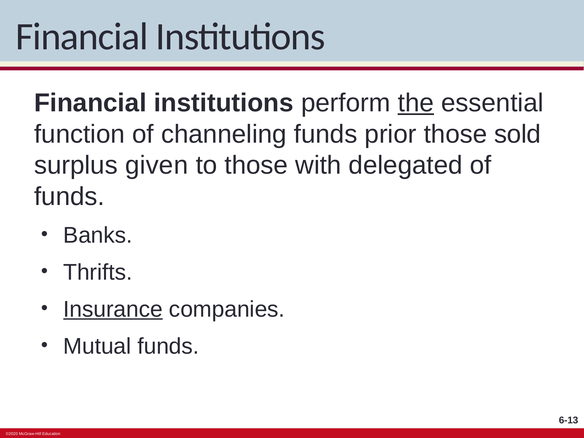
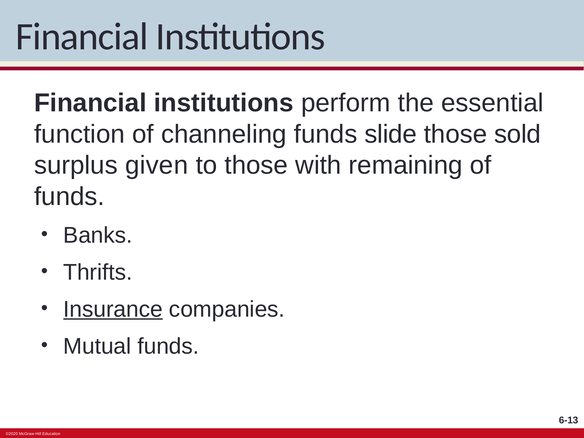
the underline: present -> none (416, 103)
prior: prior -> slide (391, 134)
delegated: delegated -> remaining (406, 165)
